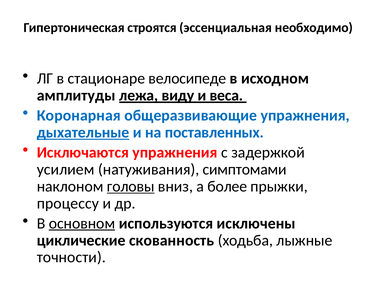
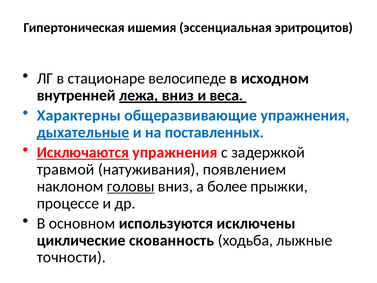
строятся: строятся -> ишемия (152, 28)
необходимо: необходимо -> эритроцитов (314, 28)
амплитуды: амплитуды -> внутренней (76, 95)
лежа виду: виду -> вниз (178, 95)
Коронарная: Коронарная -> Характерны (79, 115)
Исключаются underline: none -> present (83, 152)
усилием: усилием -> травмой (66, 169)
симптомами: симптомами -> появлением (244, 169)
процессу: процессу -> процессе (68, 203)
основном underline: present -> none (82, 223)
